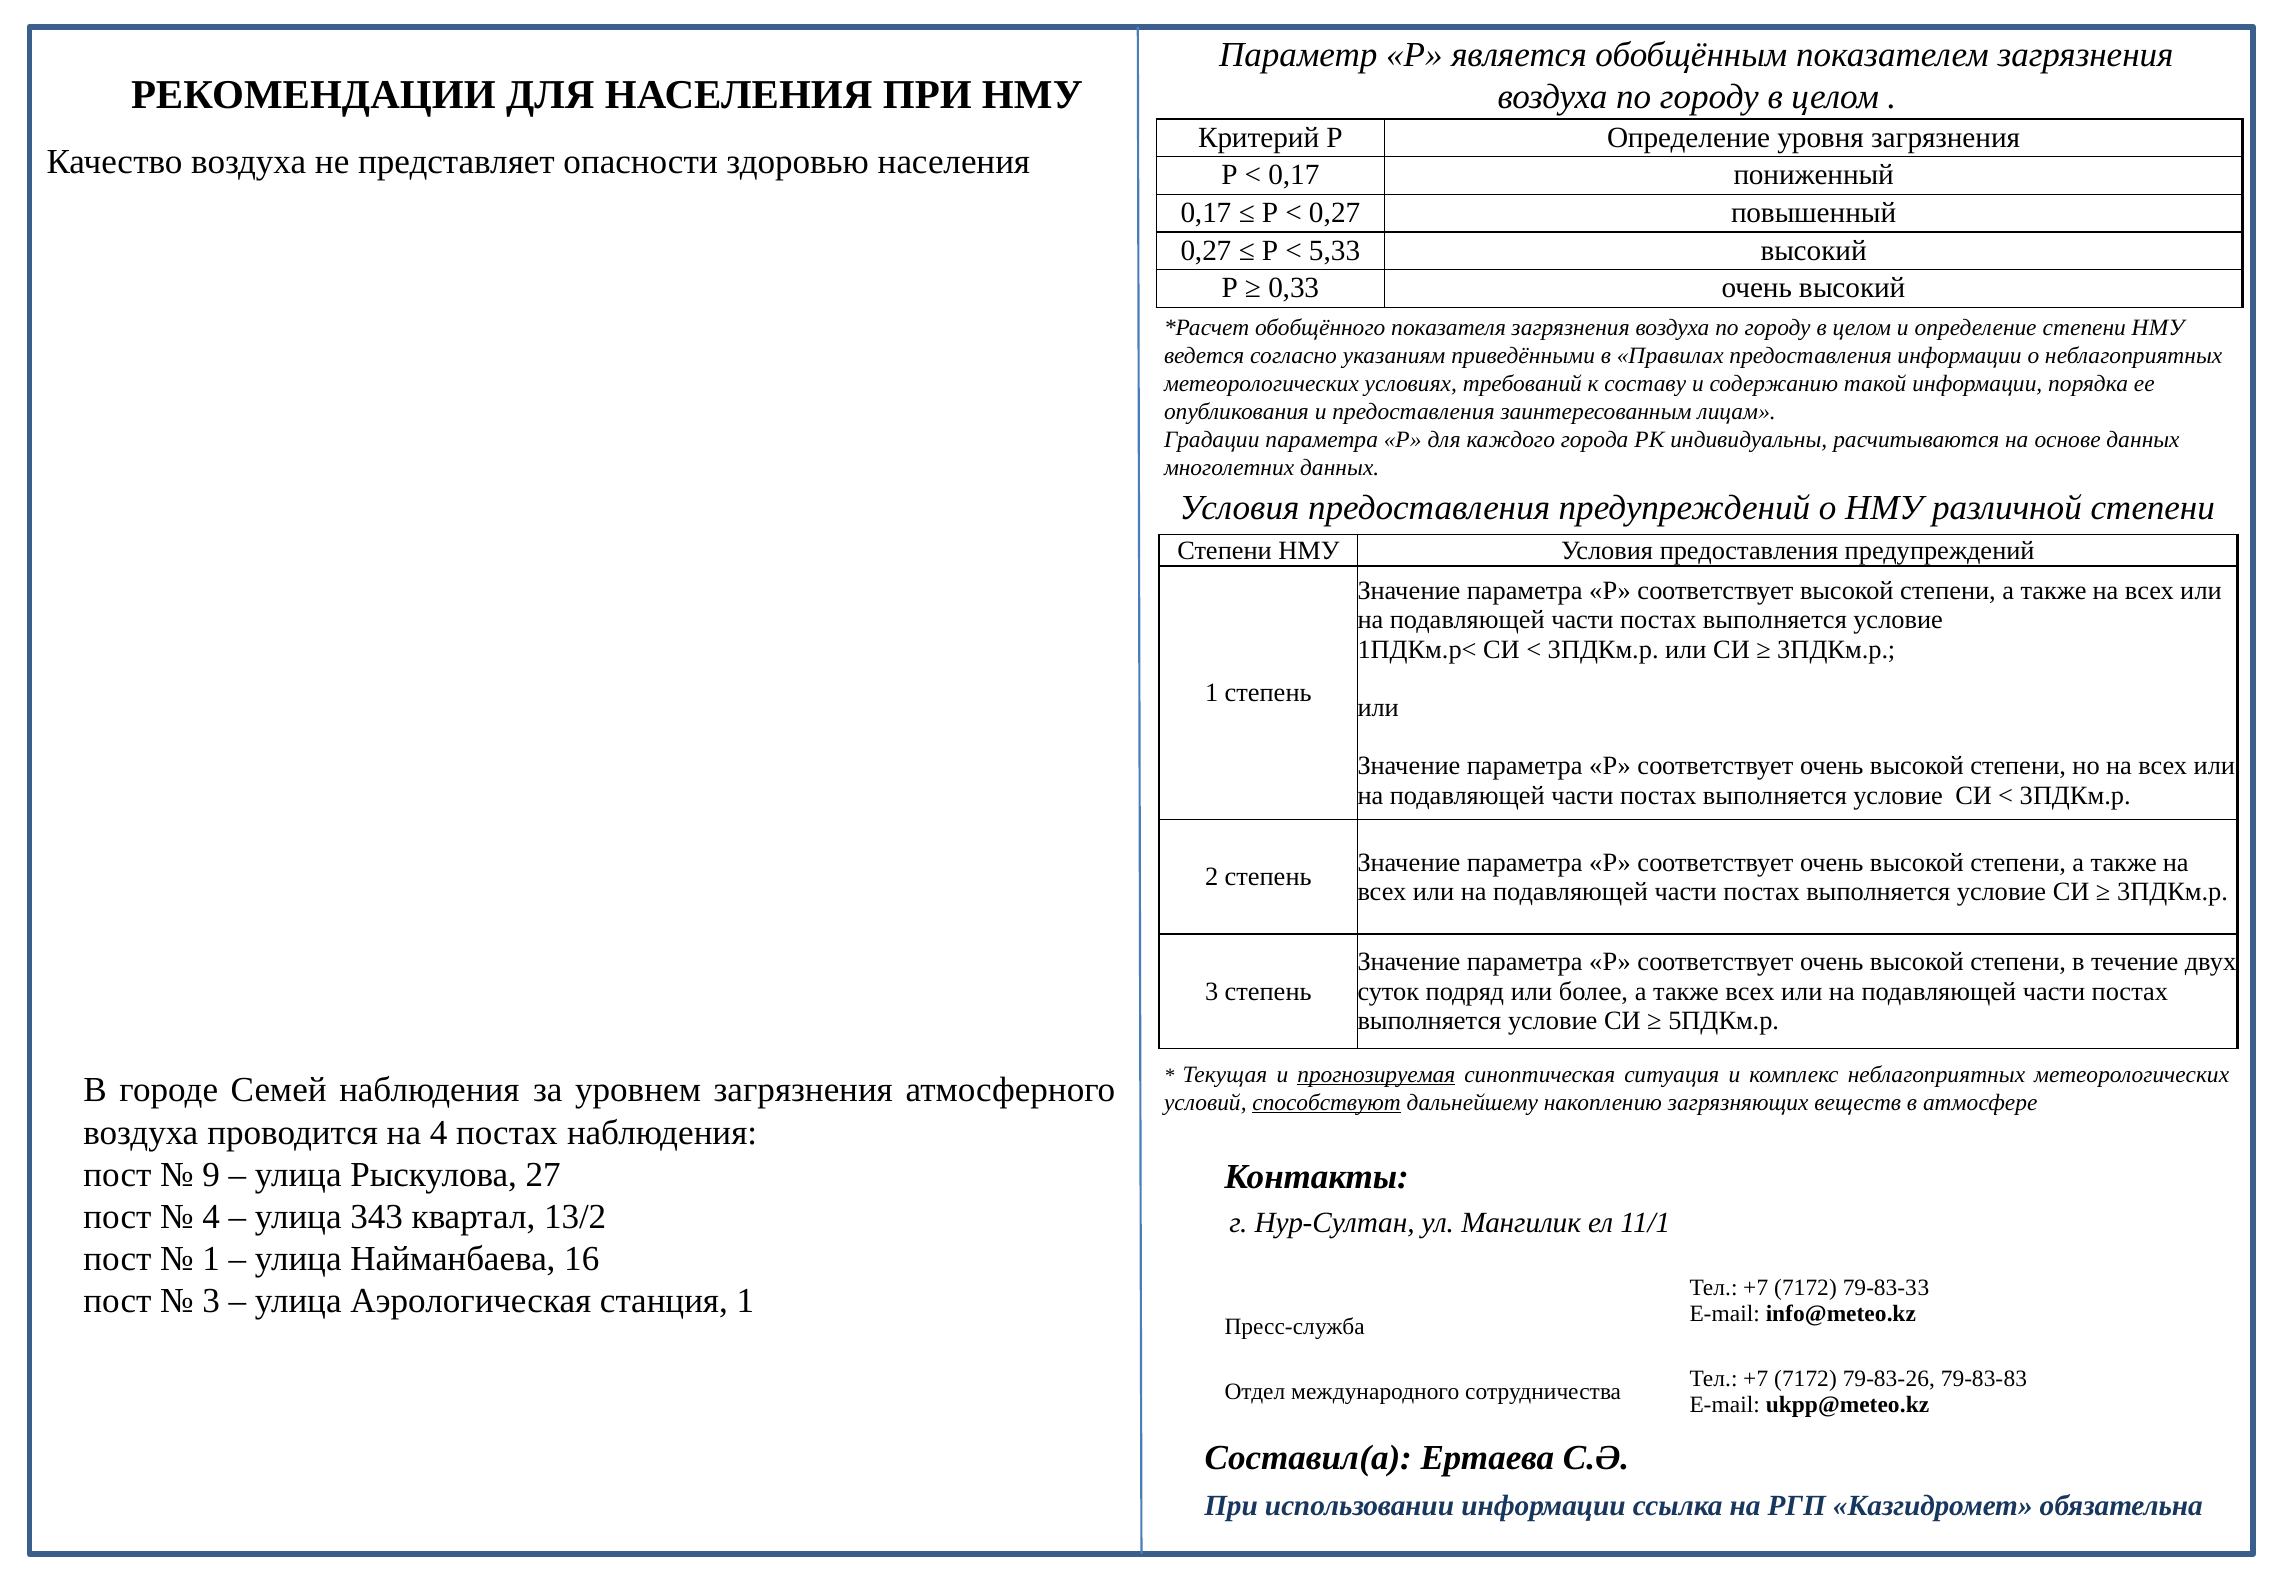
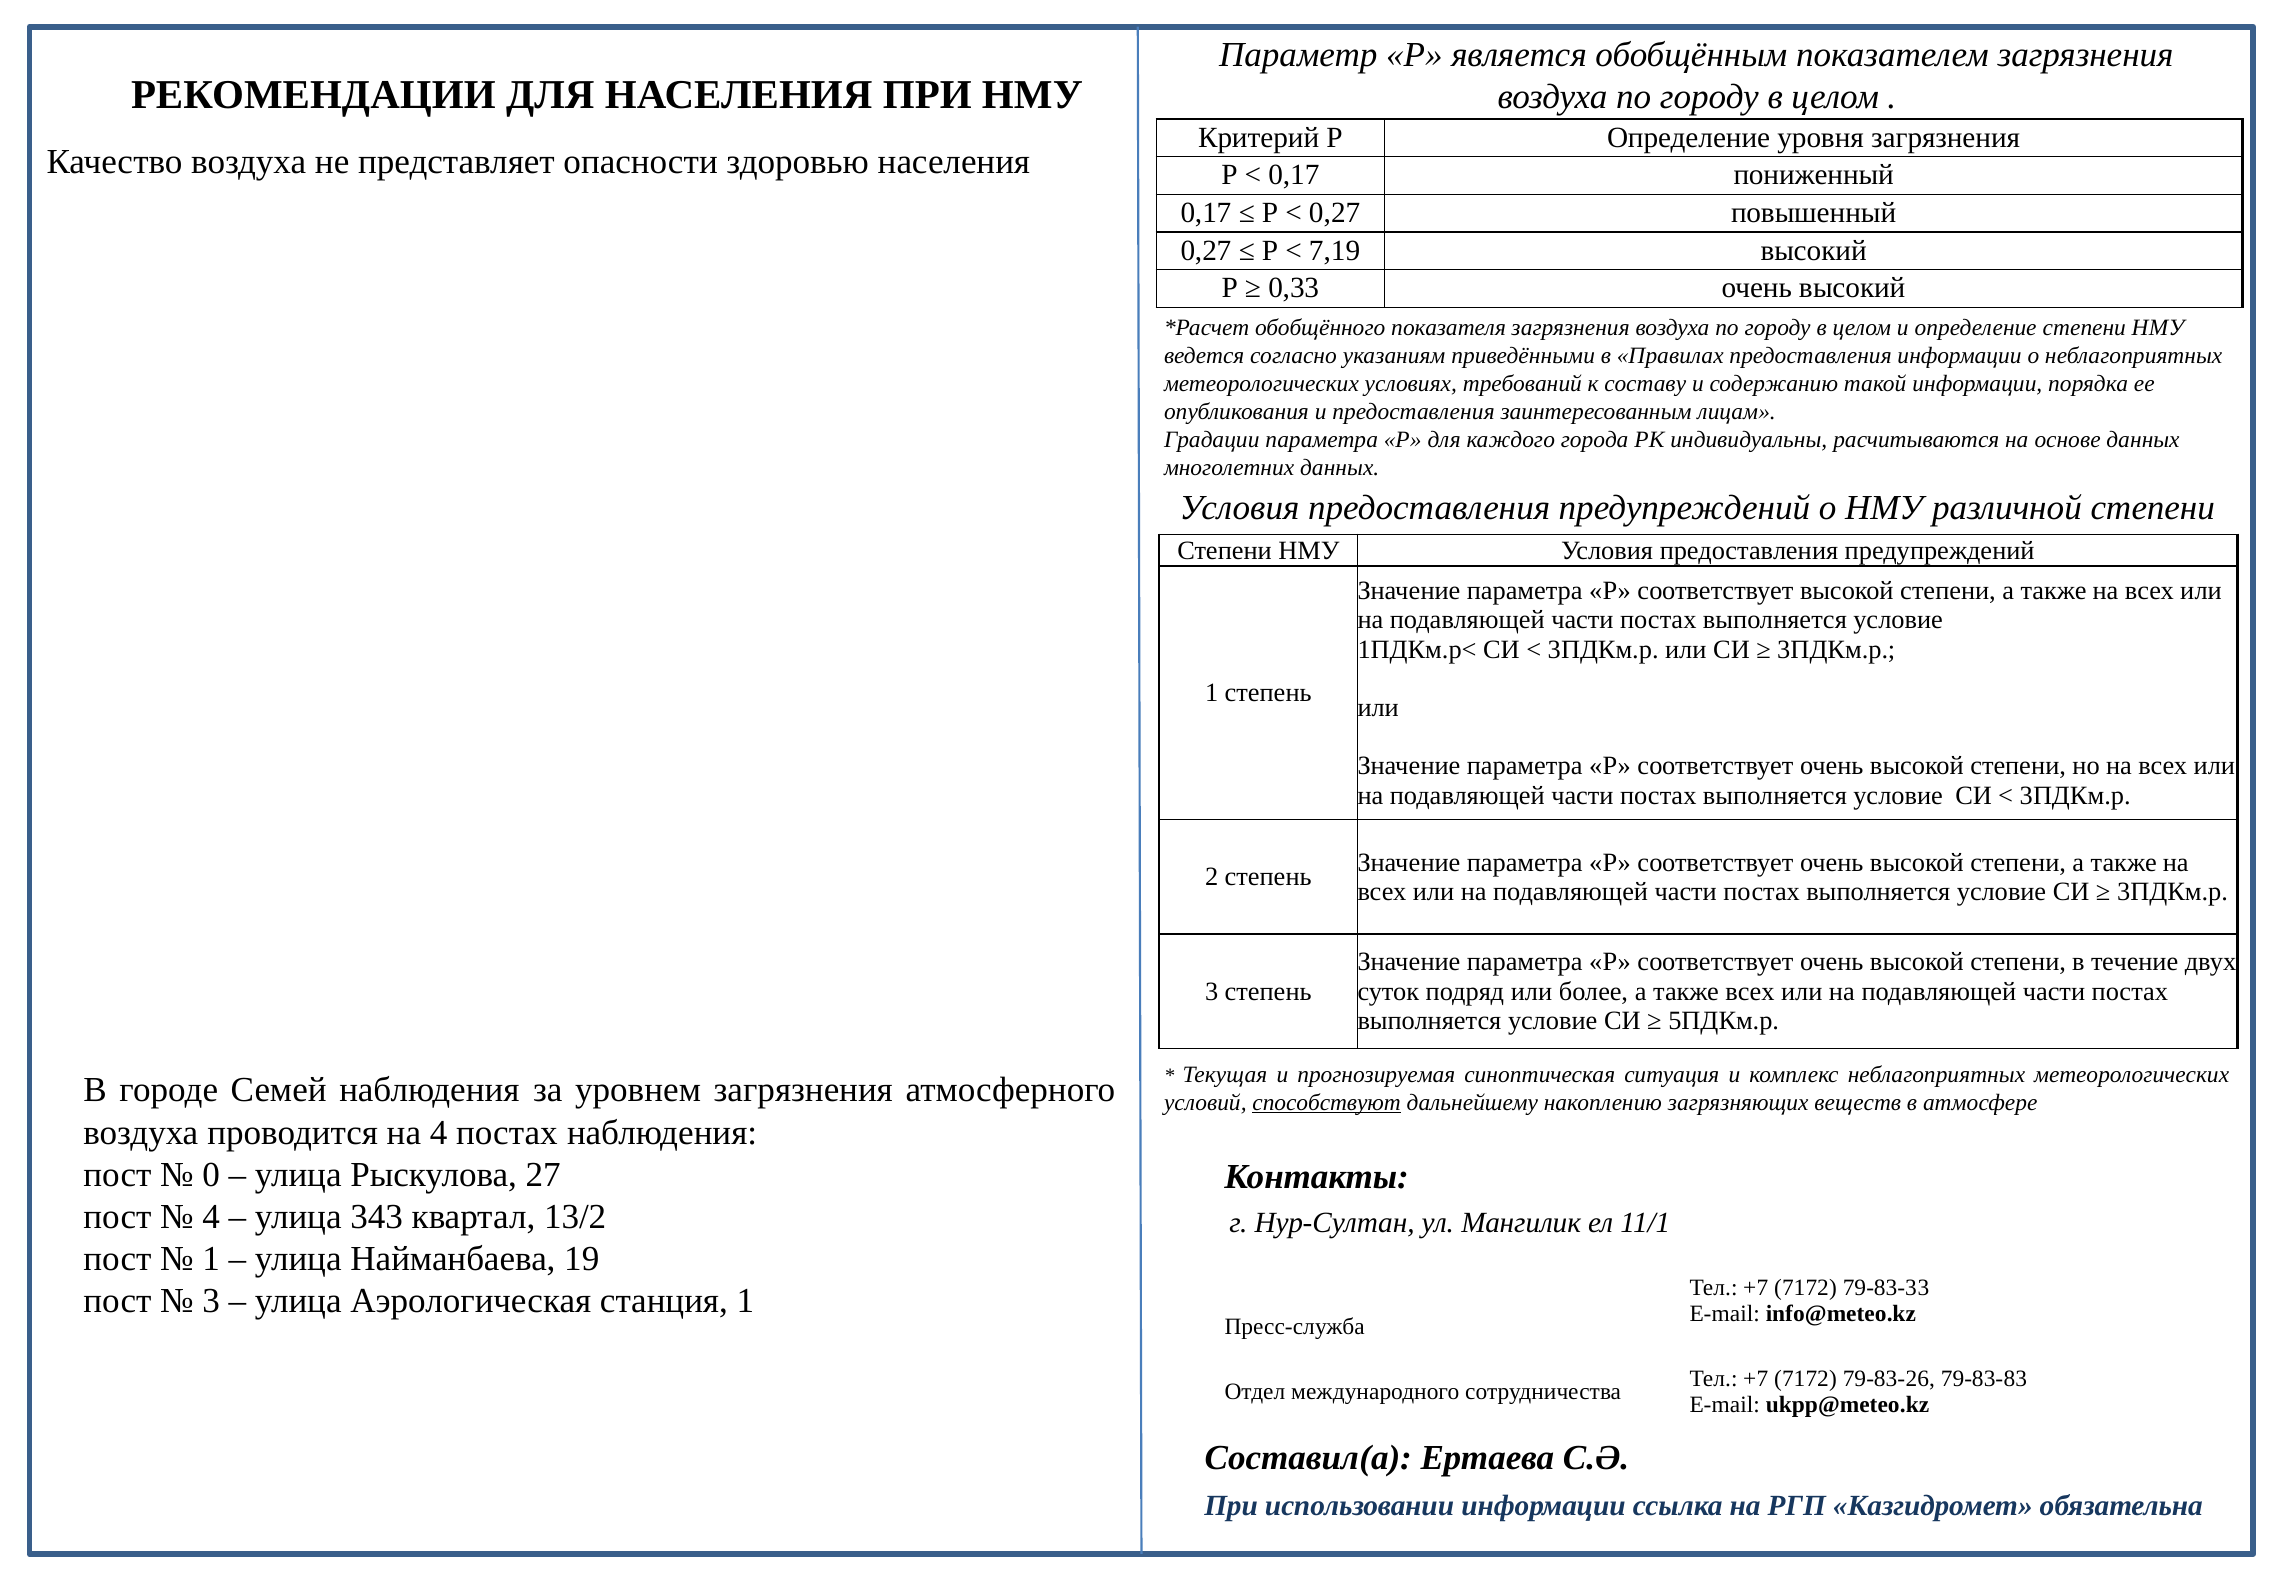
5,33: 5,33 -> 7,19 (1335, 250)
прогнозируемая underline: present -> none (1376, 1074)
9: 9 -> 0 (211, 1174)
16: 16 -> 19 (582, 1259)
